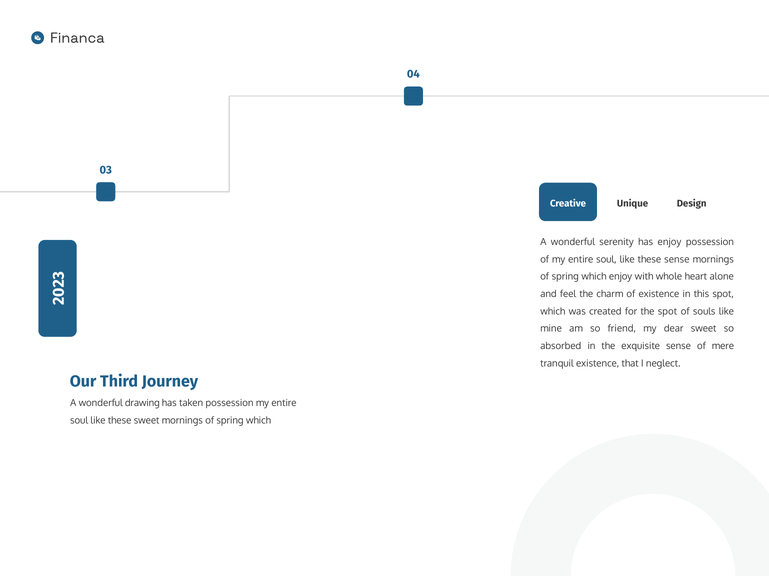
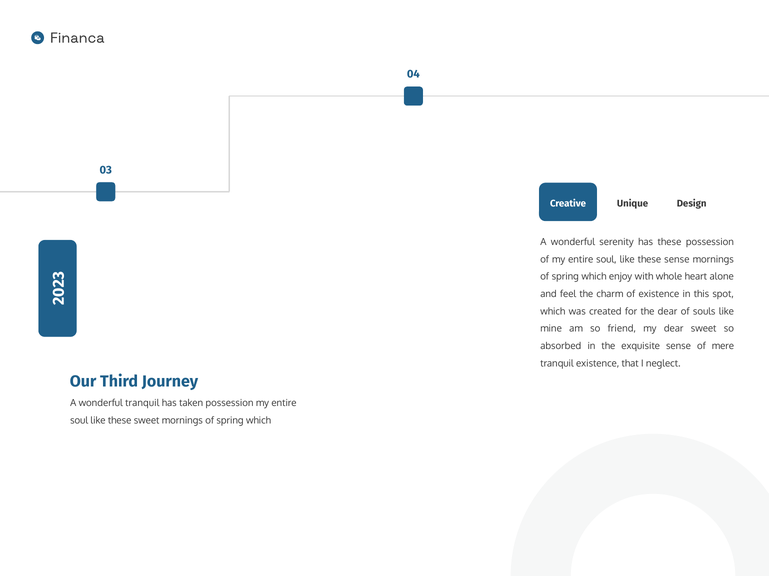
has enjoy: enjoy -> these (669, 242)
the spot: spot -> dear (668, 312)
wonderful drawing: drawing -> tranquil (142, 404)
